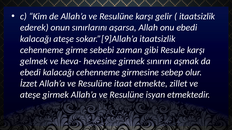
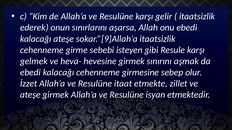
zaman: zaman -> isteyen (129, 50)
